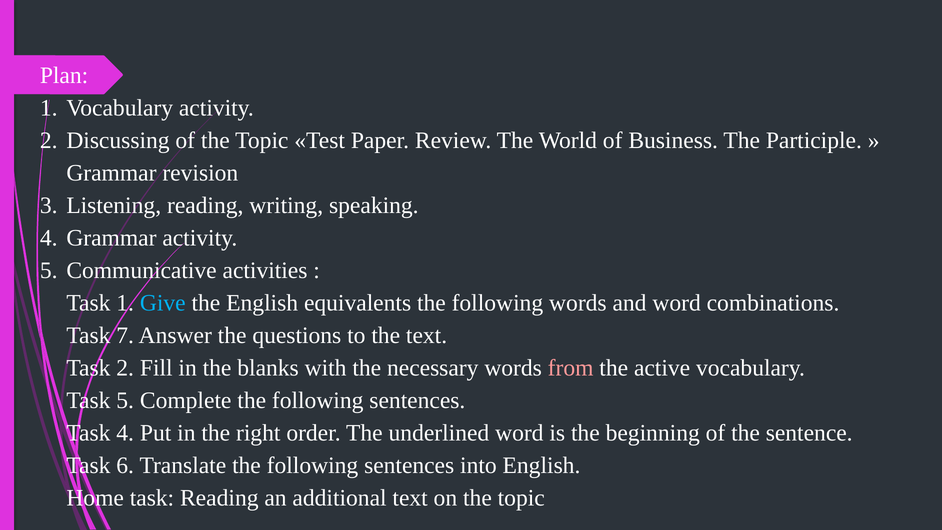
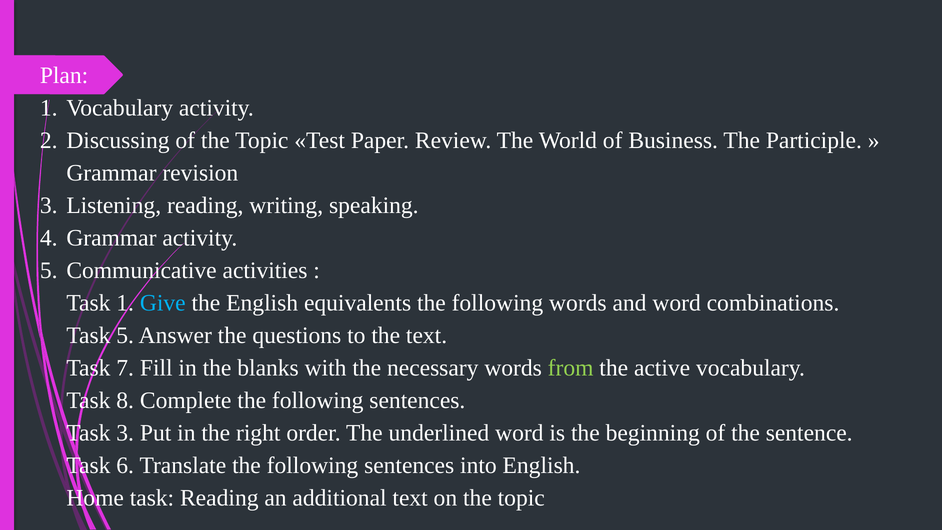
Task 7: 7 -> 5 (125, 336)
Task 2: 2 -> 7 (125, 368)
from colour: pink -> light green (571, 368)
Task 5: 5 -> 8 (125, 400)
Task 4: 4 -> 3 (125, 433)
